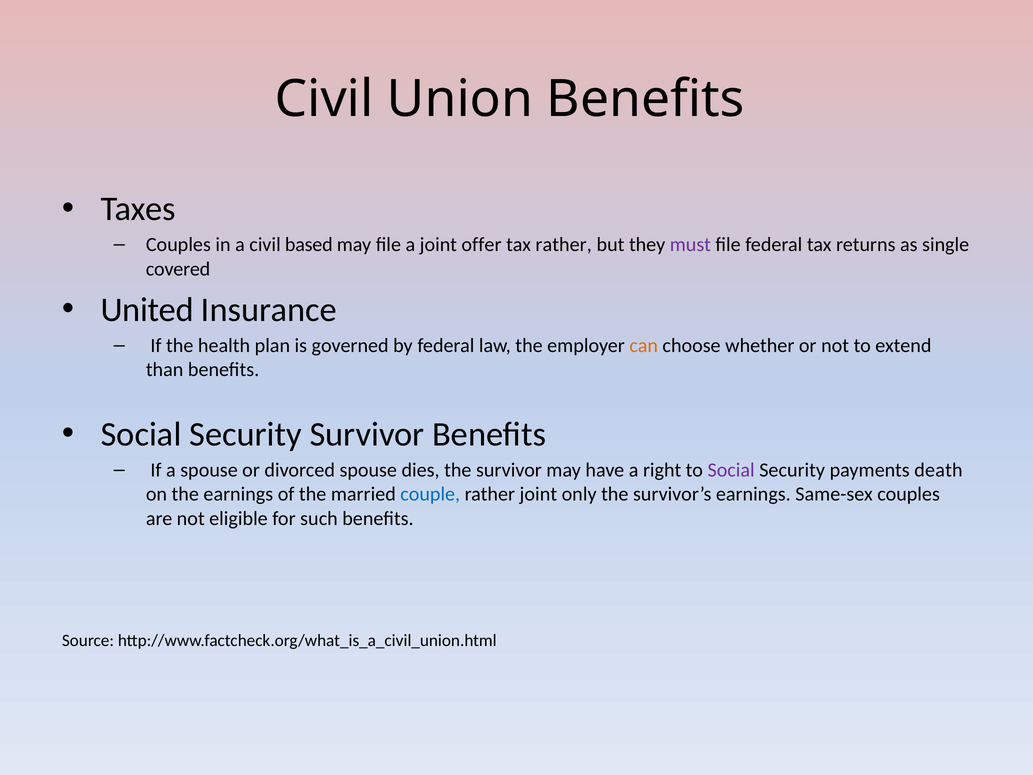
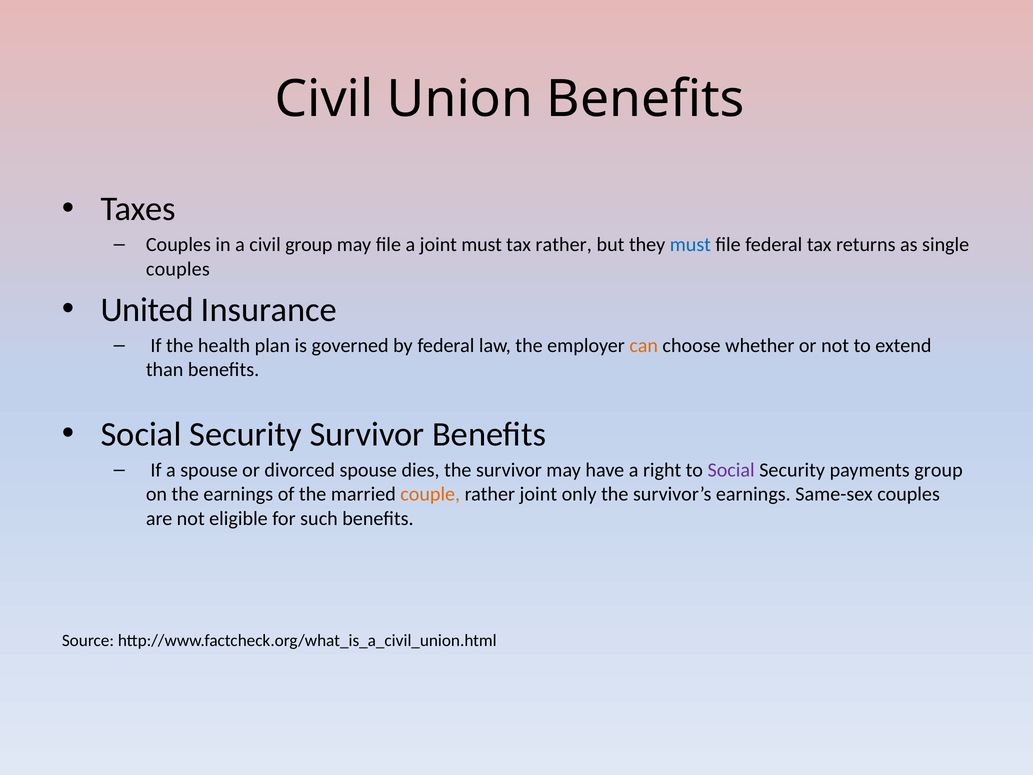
civil based: based -> group (309, 245)
joint offer: offer -> must (482, 245)
must colour: purple -> blue (690, 245)
covered: covered -> couples (178, 269)
payments death: death -> group (939, 470)
couple colour: blue -> orange (430, 494)
